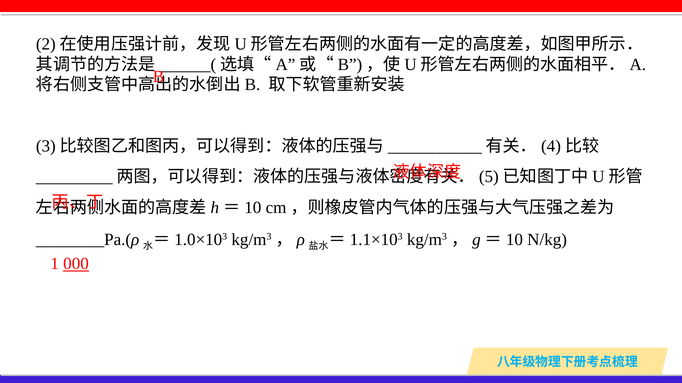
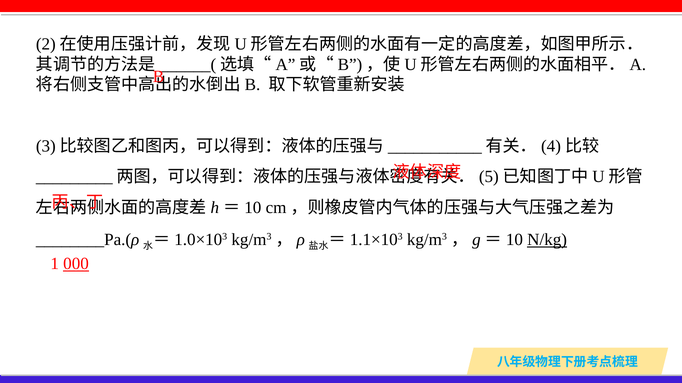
N/kg underline: none -> present (547, 240)
